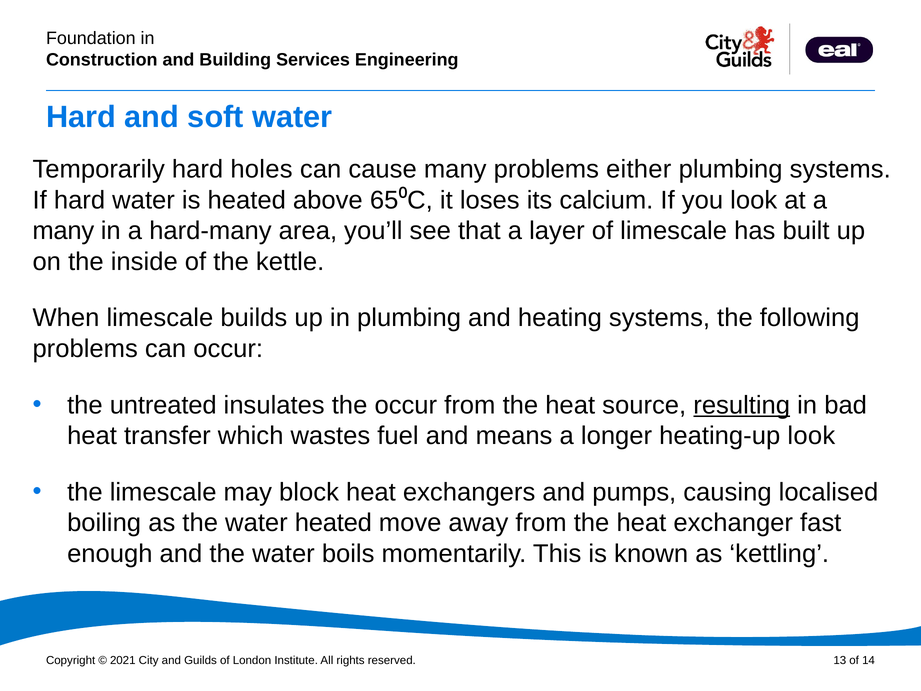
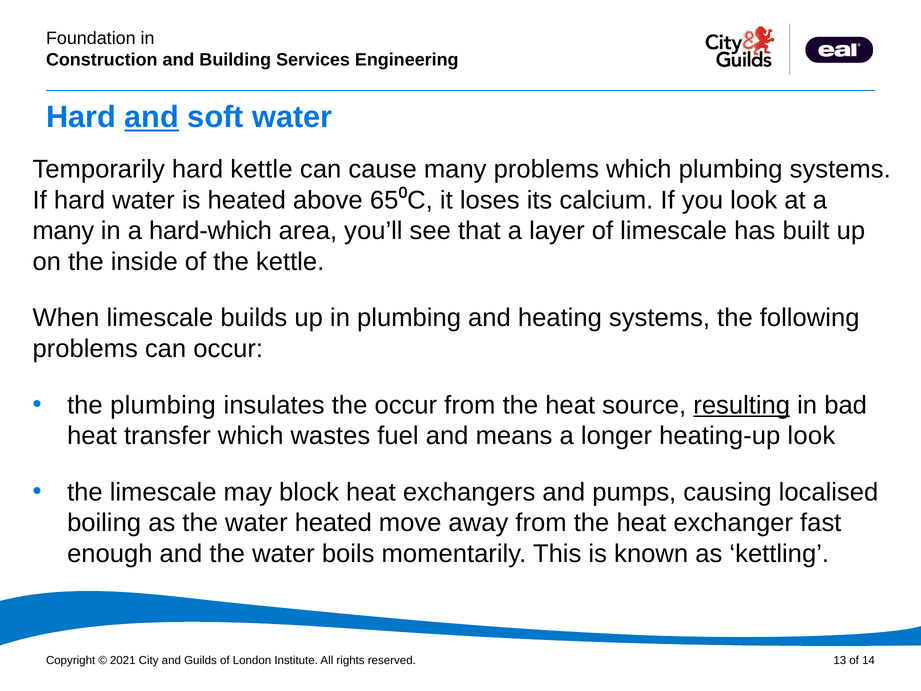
and underline: none -> present (152, 117)
hard holes: holes -> kettle (261, 169)
problems either: either -> which (639, 169)
hard-many: hard-many -> hard-which (211, 231)
the untreated: untreated -> plumbing (163, 405)
